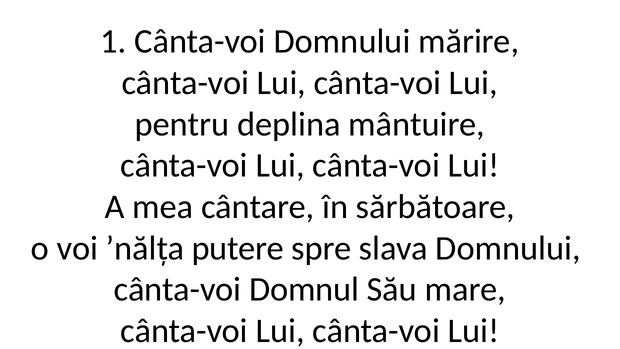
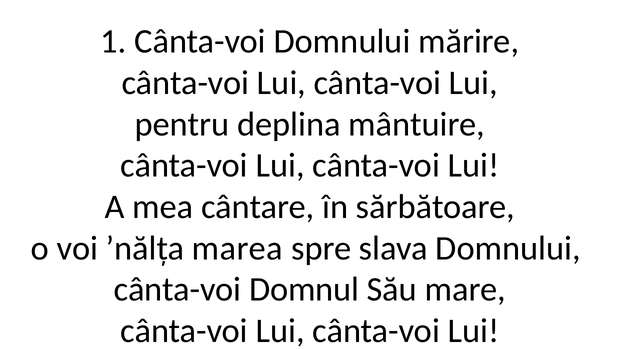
putere: putere -> marea (237, 248)
